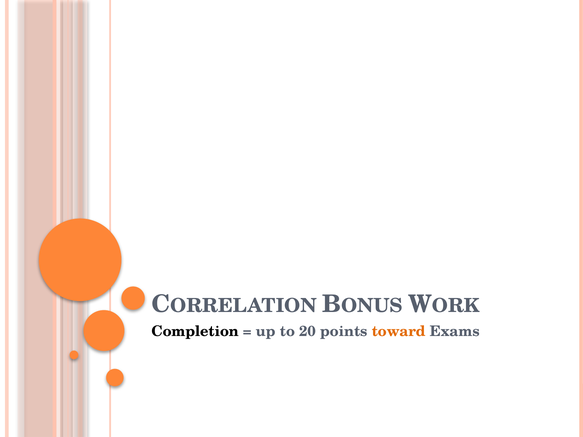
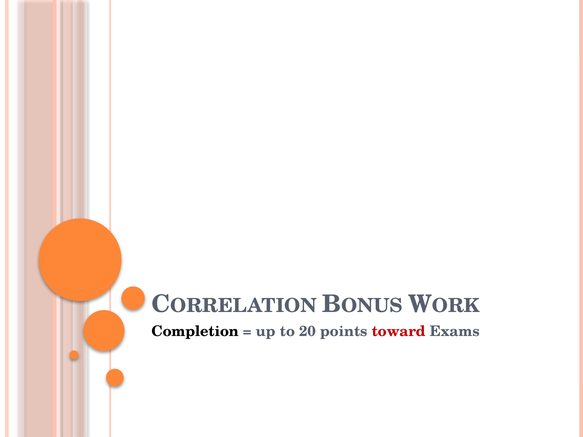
toward colour: orange -> red (399, 332)
